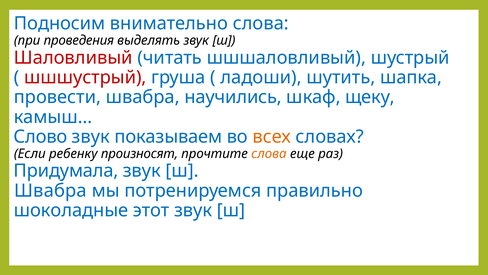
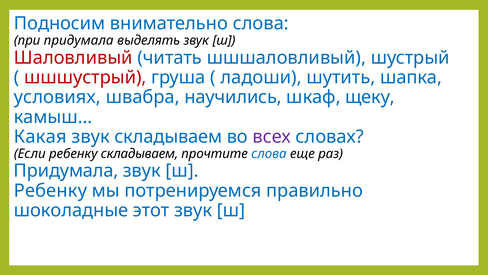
при проведения: проведения -> придумала (79, 41)
провести: провести -> условиях (57, 97)
Слово: Слово -> Какая (40, 137)
звук показываем: показываем -> складываем (168, 137)
всех colour: orange -> purple (272, 137)
ребенку произносят: произносят -> складываем (140, 154)
слова colour: orange -> blue (269, 154)
Швабра: Швабра -> Ребенку (50, 190)
